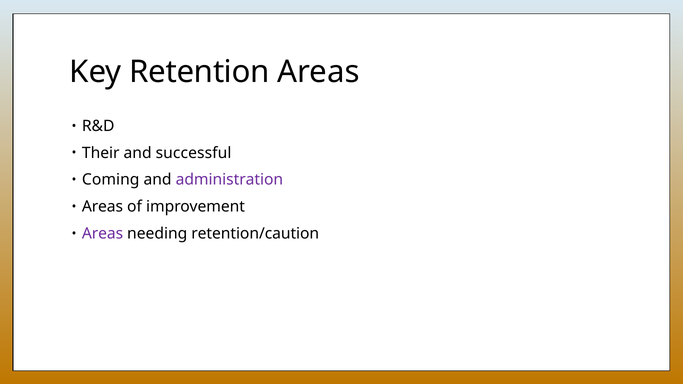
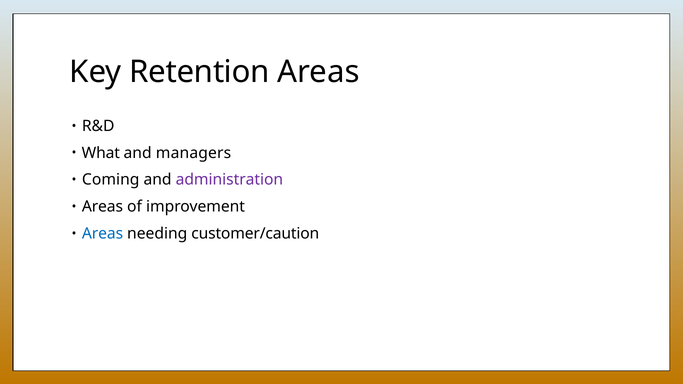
Their: Their -> What (101, 153)
successful: successful -> managers (194, 153)
Areas colour: purple -> blue (103, 234)
retention/caution: retention/caution -> customer/caution (255, 234)
